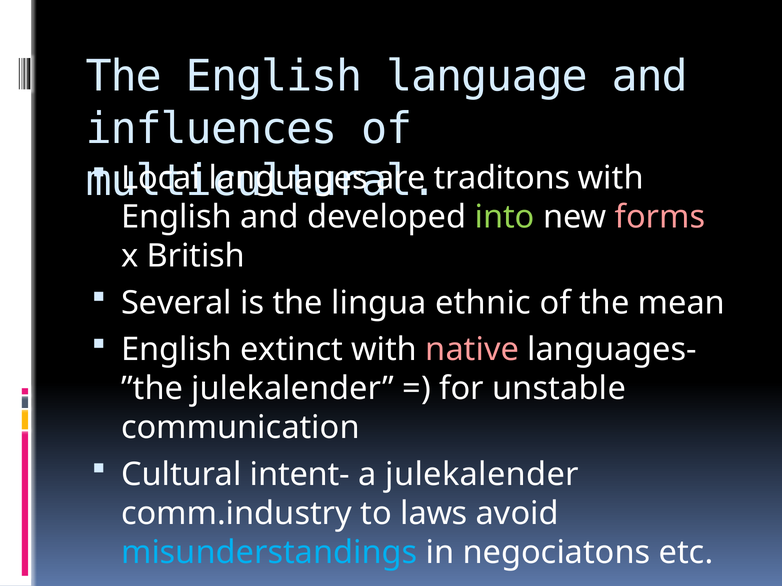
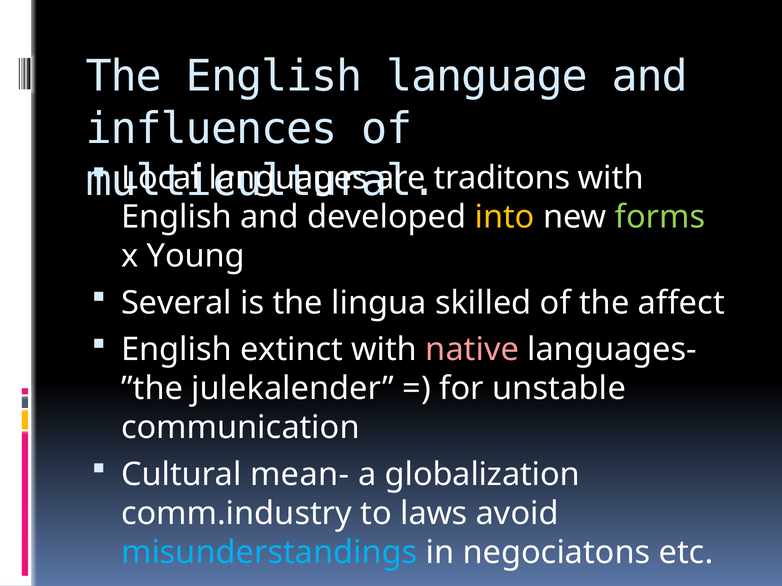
into colour: light green -> yellow (505, 217)
forms colour: pink -> light green (660, 217)
British: British -> Young (196, 256)
ethnic: ethnic -> skilled (483, 303)
mean: mean -> affect (681, 303)
intent-: intent- -> mean- (300, 475)
a julekalender: julekalender -> globalization (482, 475)
